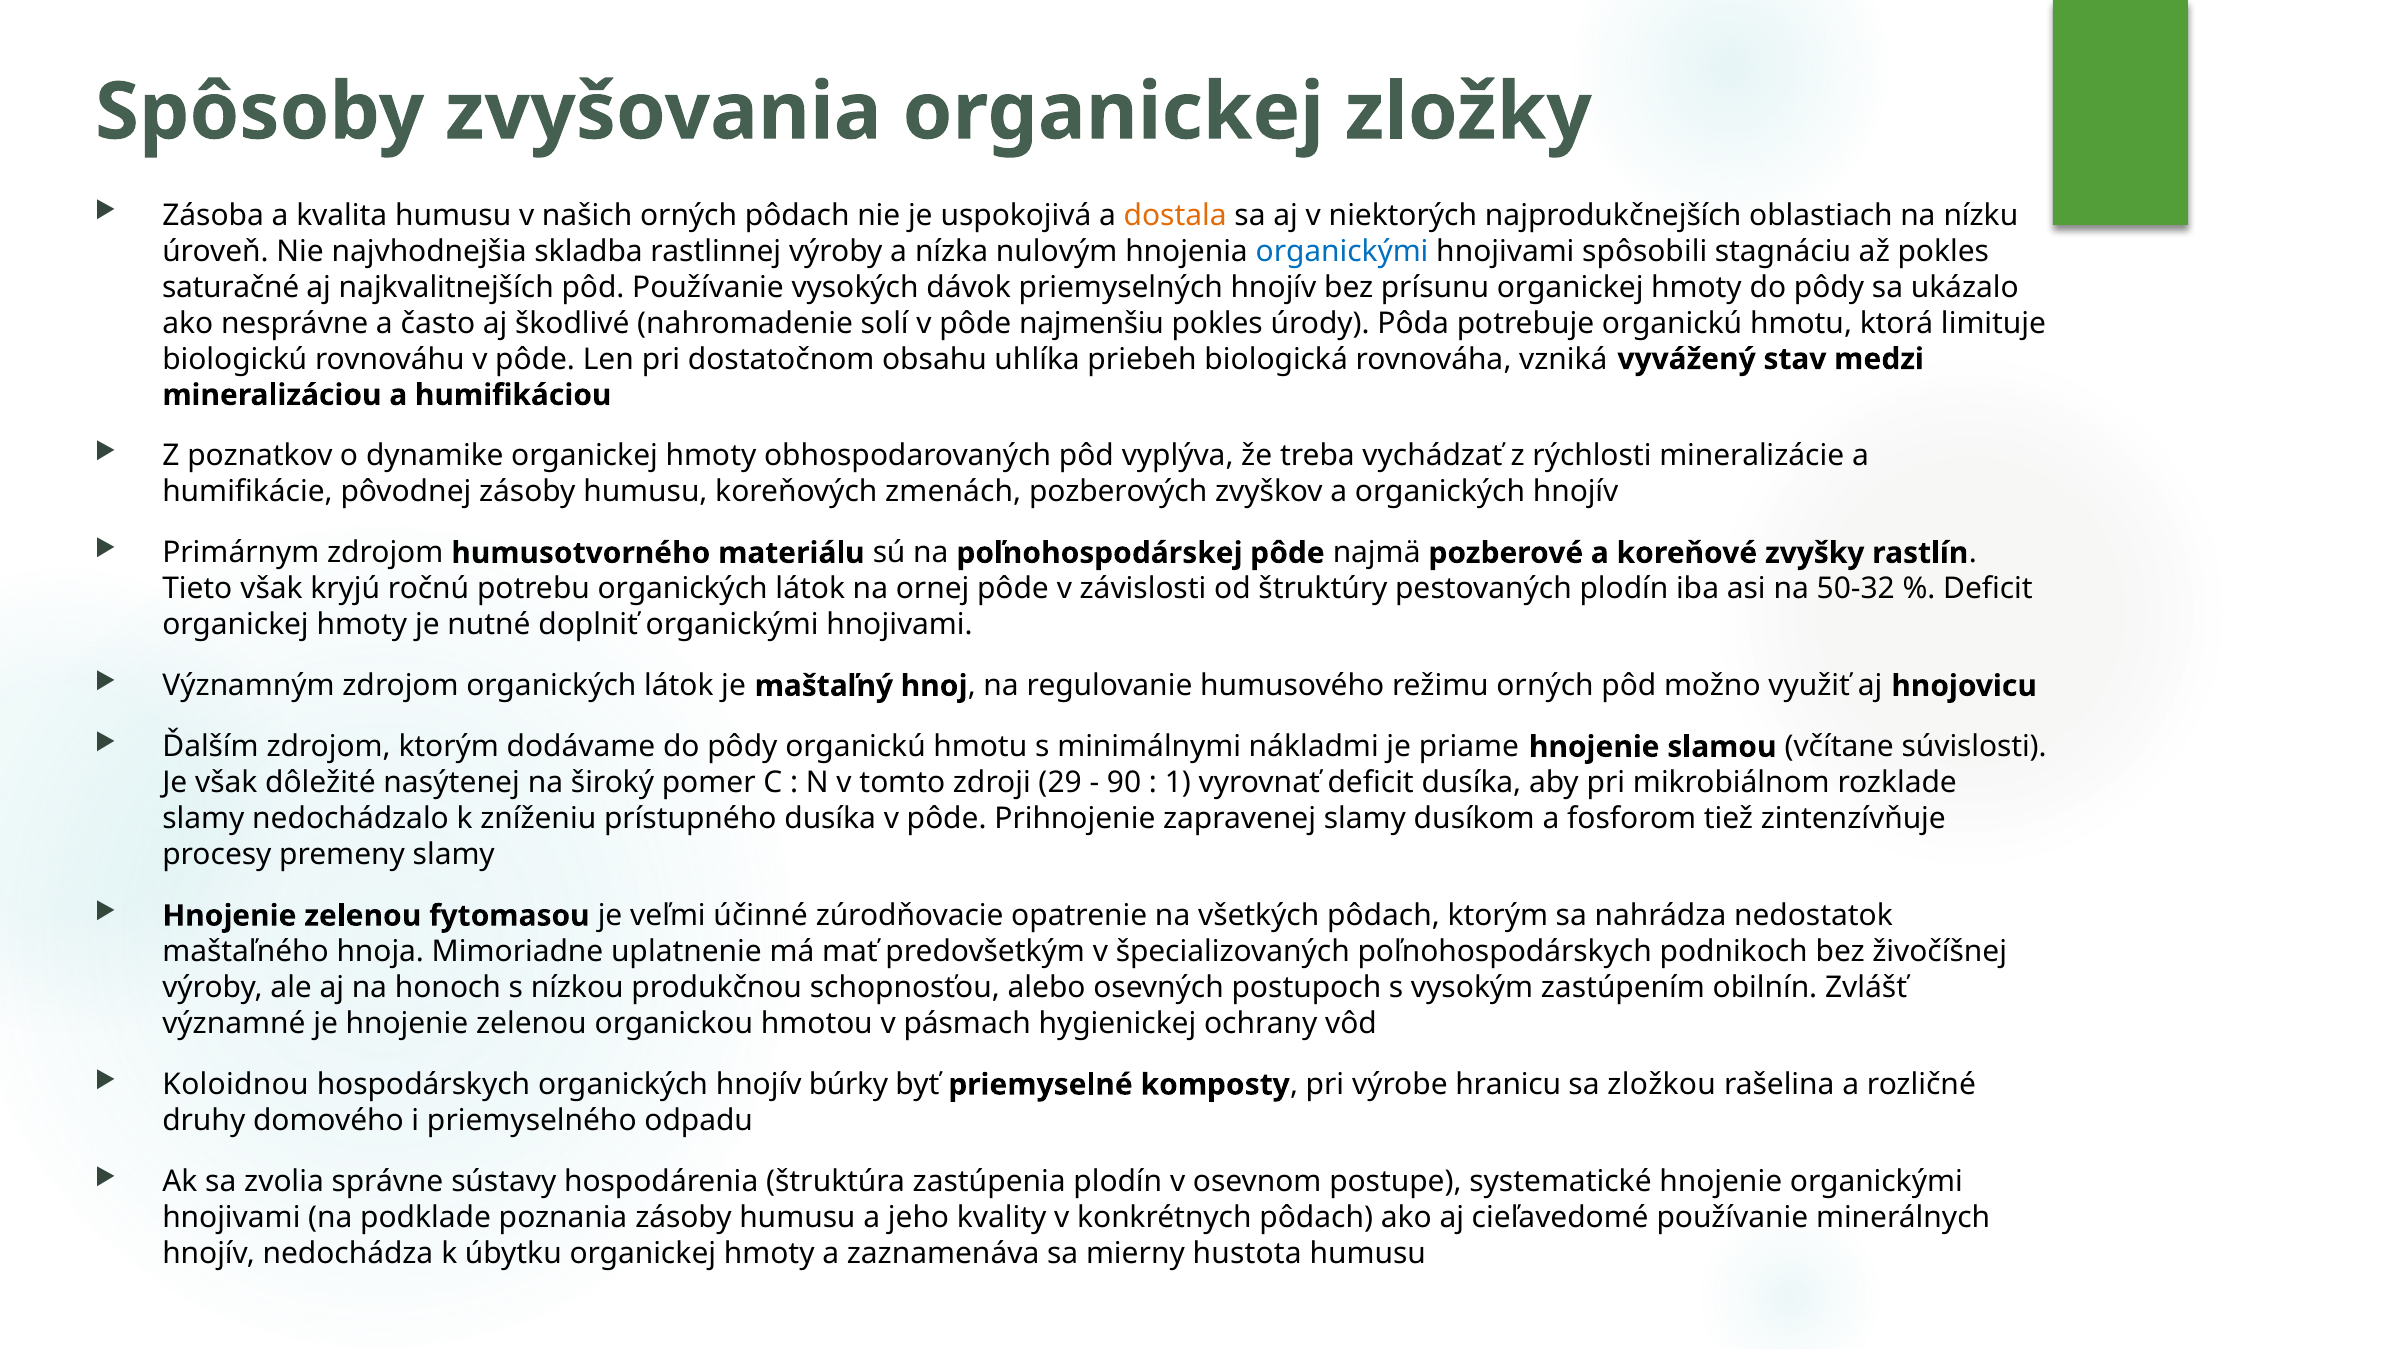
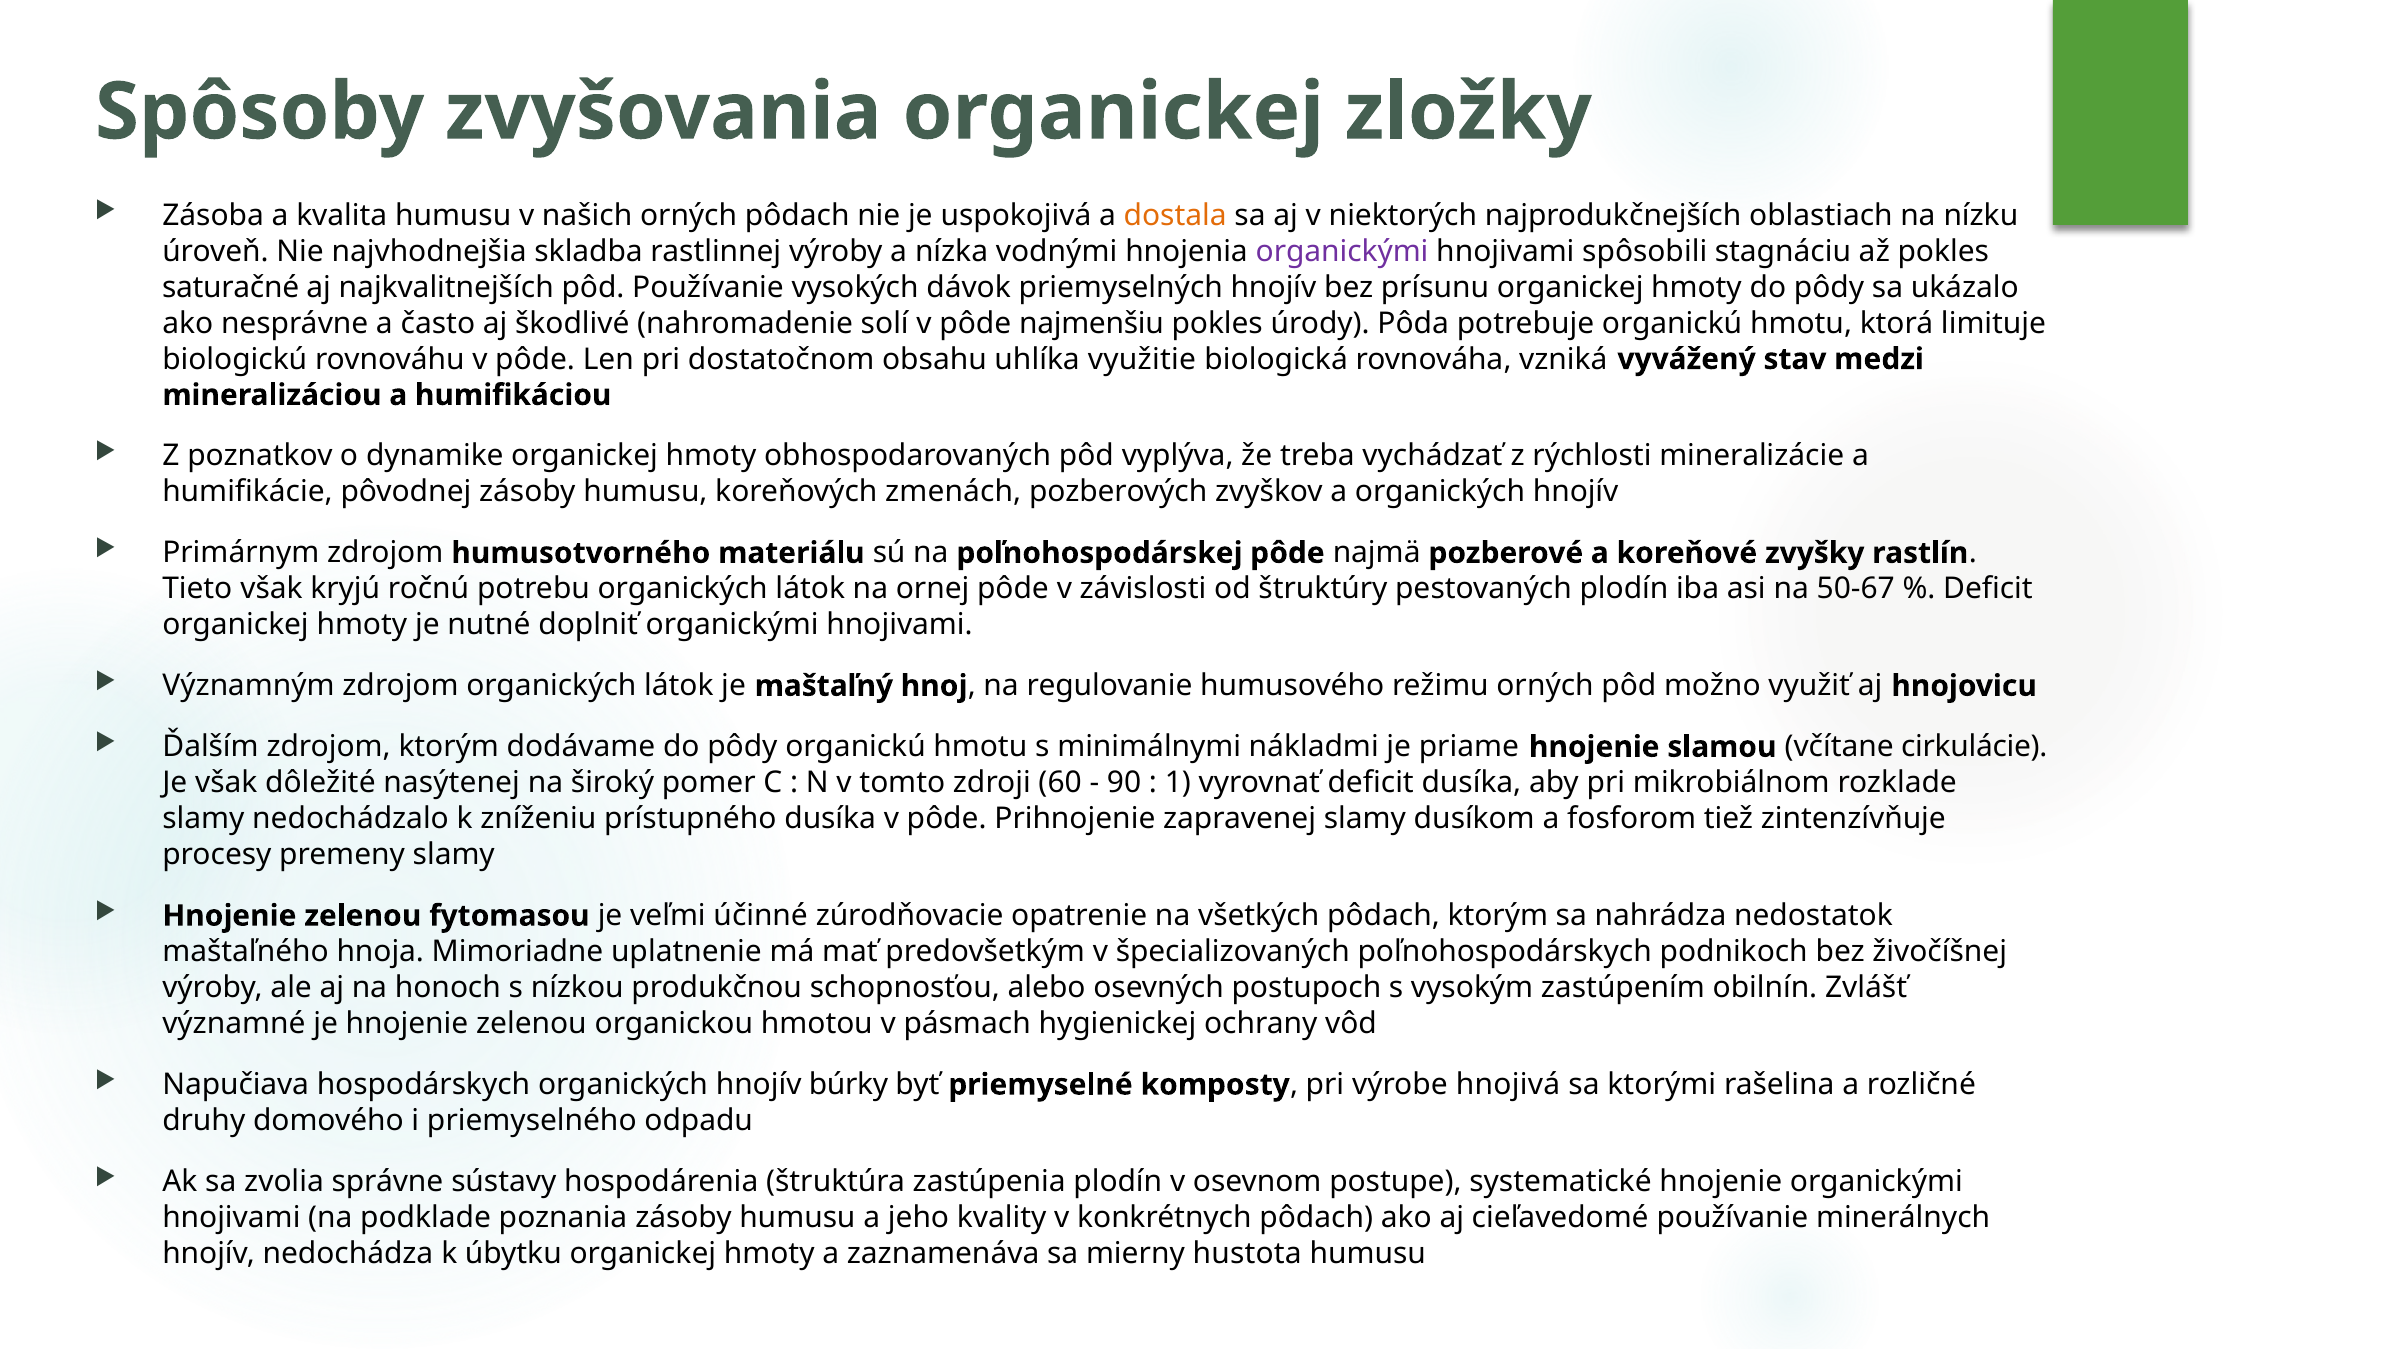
nulovým: nulovým -> vodnými (1057, 251)
organickými colour: blue -> purple (1342, 251)
priebeh: priebeh -> využitie (1142, 359)
50-32: 50-32 -> 50-67 (1856, 589)
súvislosti: súvislosti -> cirkulácie (1974, 747)
29: 29 -> 60 (1060, 783)
Koloidnou: Koloidnou -> Napučiava (236, 1085)
hranicu: hranicu -> hnojivá (1508, 1085)
zložkou: zložkou -> ktorými (1662, 1085)
